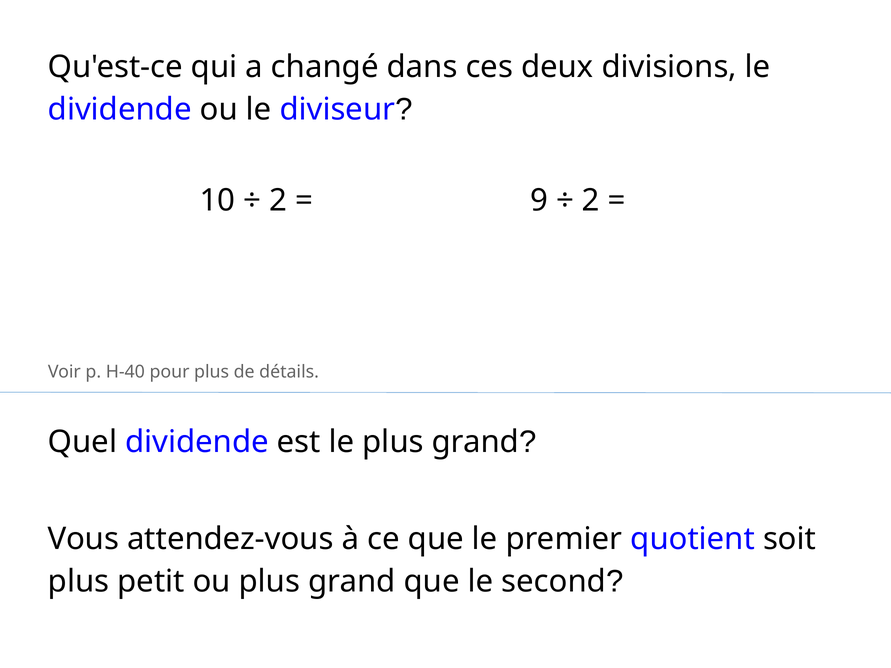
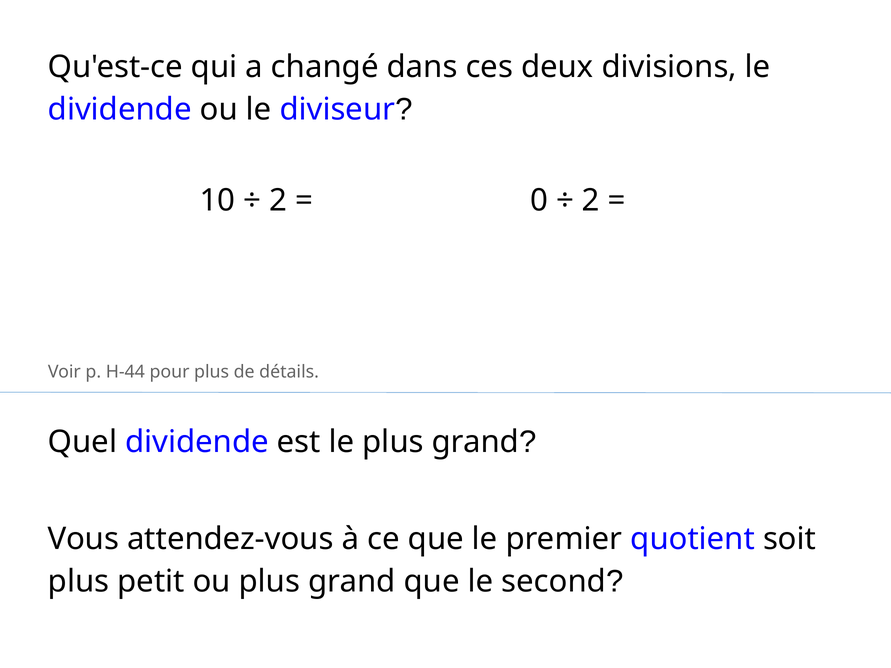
9: 9 -> 0 (539, 200)
H-40: H-40 -> H-44 (125, 372)
